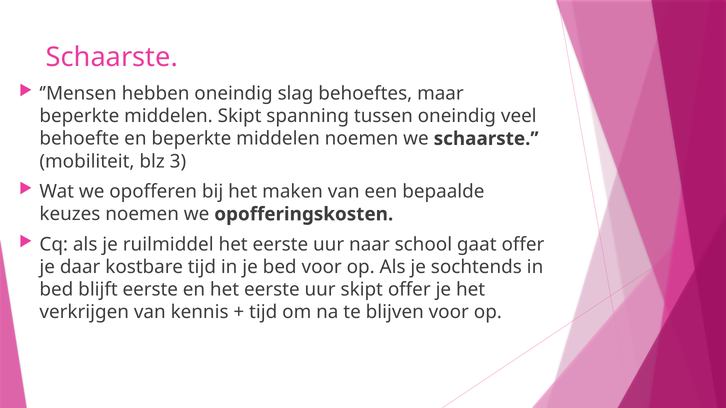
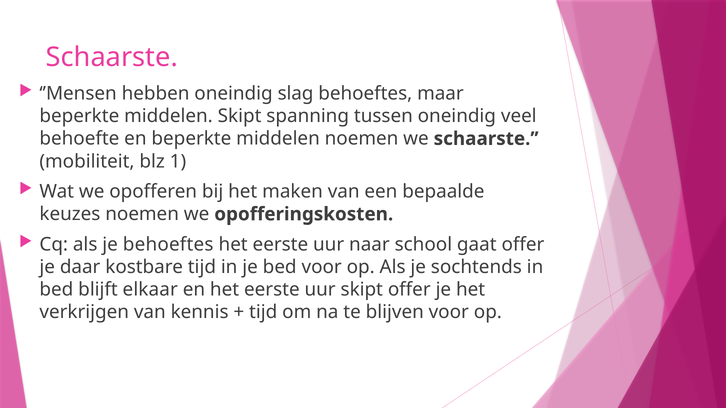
3: 3 -> 1 (178, 161)
je ruilmiddel: ruilmiddel -> behoeftes (168, 245)
blijft eerste: eerste -> elkaar (150, 290)
